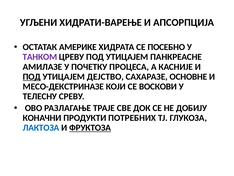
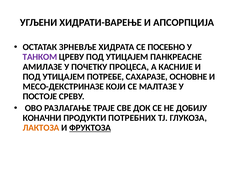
АМЕРИКЕ: АМЕРИКЕ -> ЗРНЕВЉЕ (78, 47)
ПОД underline: present -> none (32, 76)
ДЕЈСТВО: ДЕЈСТВО -> ПОТРЕБЕ (105, 76)
ВОСКОВИ: ВОСКОВИ -> МАЛТАЗЕ (158, 86)
ТЕЛЕСНУ: ТЕЛЕСНУ -> ПОСТОЈЕ (40, 96)
ЛАКТОЗА colour: blue -> orange (41, 127)
